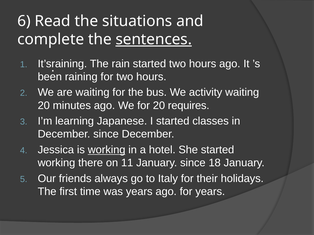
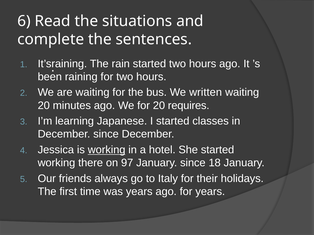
sentences underline: present -> none (154, 40)
activity: activity -> written (206, 93)
11: 11 -> 97 (127, 163)
